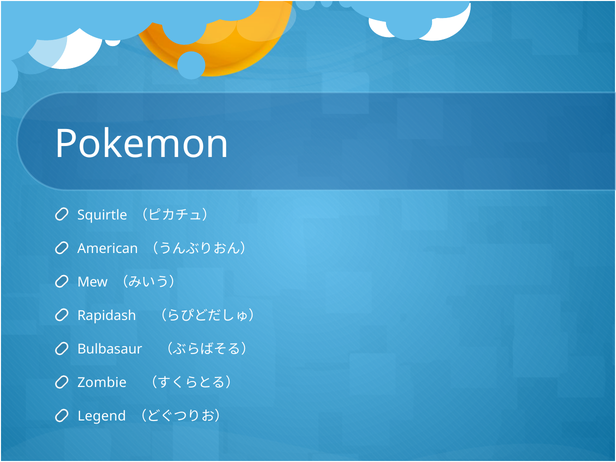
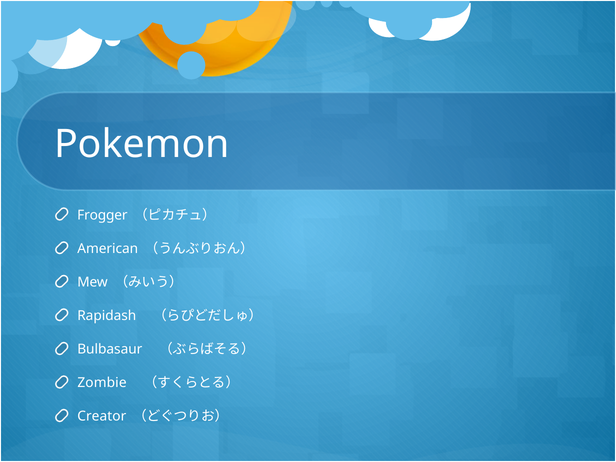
Squirtle: Squirtle -> Frogger (102, 215)
Legend: Legend -> Creator (102, 416)
